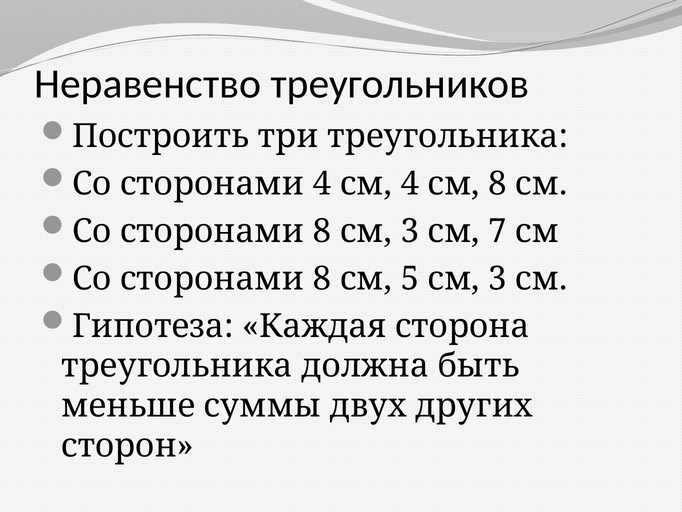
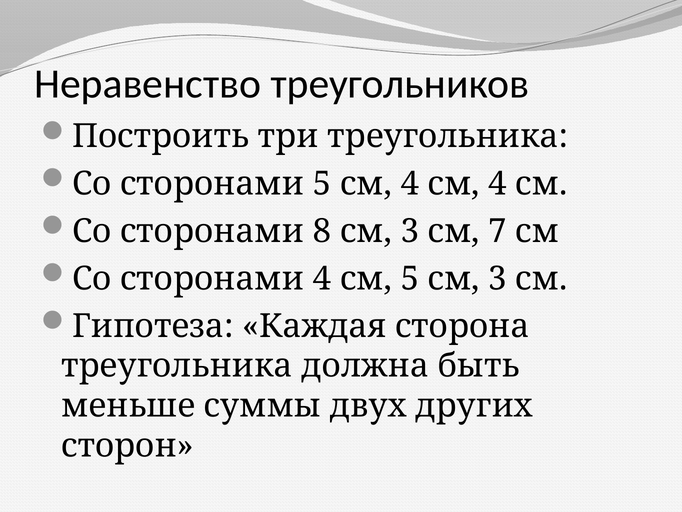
сторонами 4: 4 -> 5 (322, 184)
4 см 8: 8 -> 4 (498, 184)
8: 8 -> 4 (322, 278)
